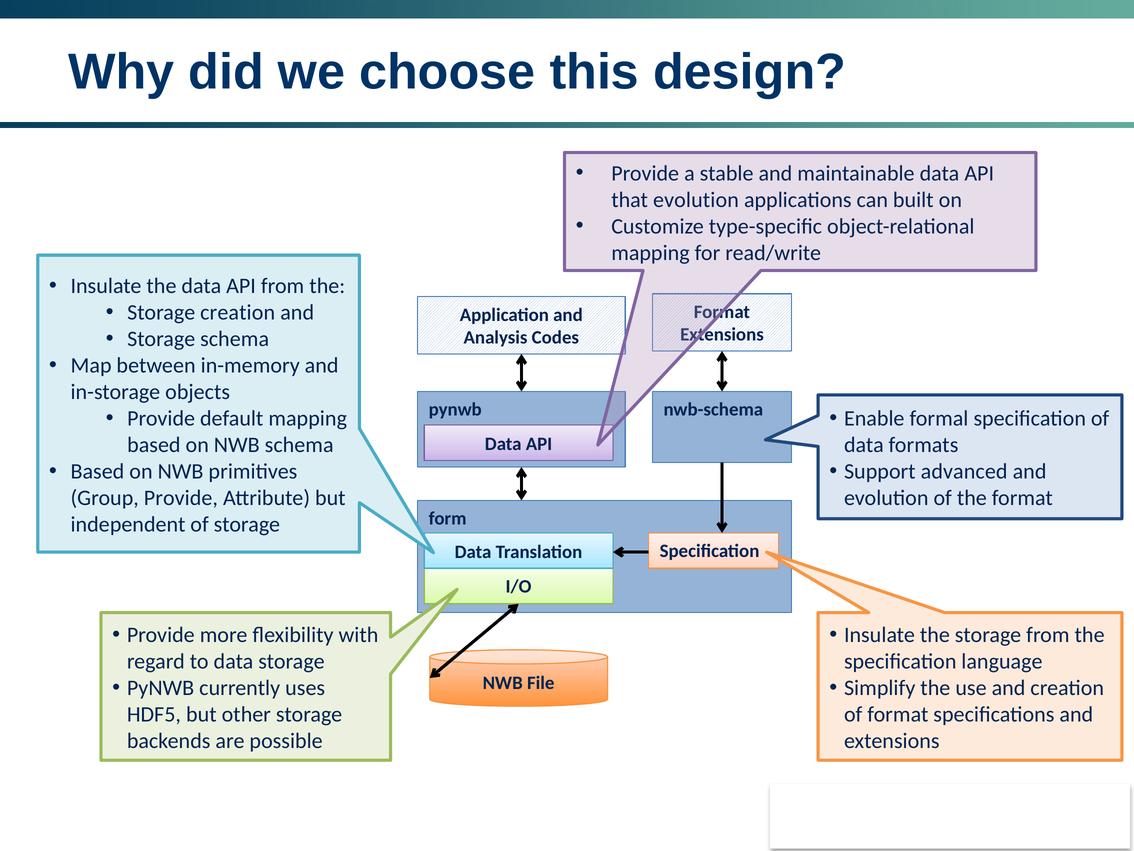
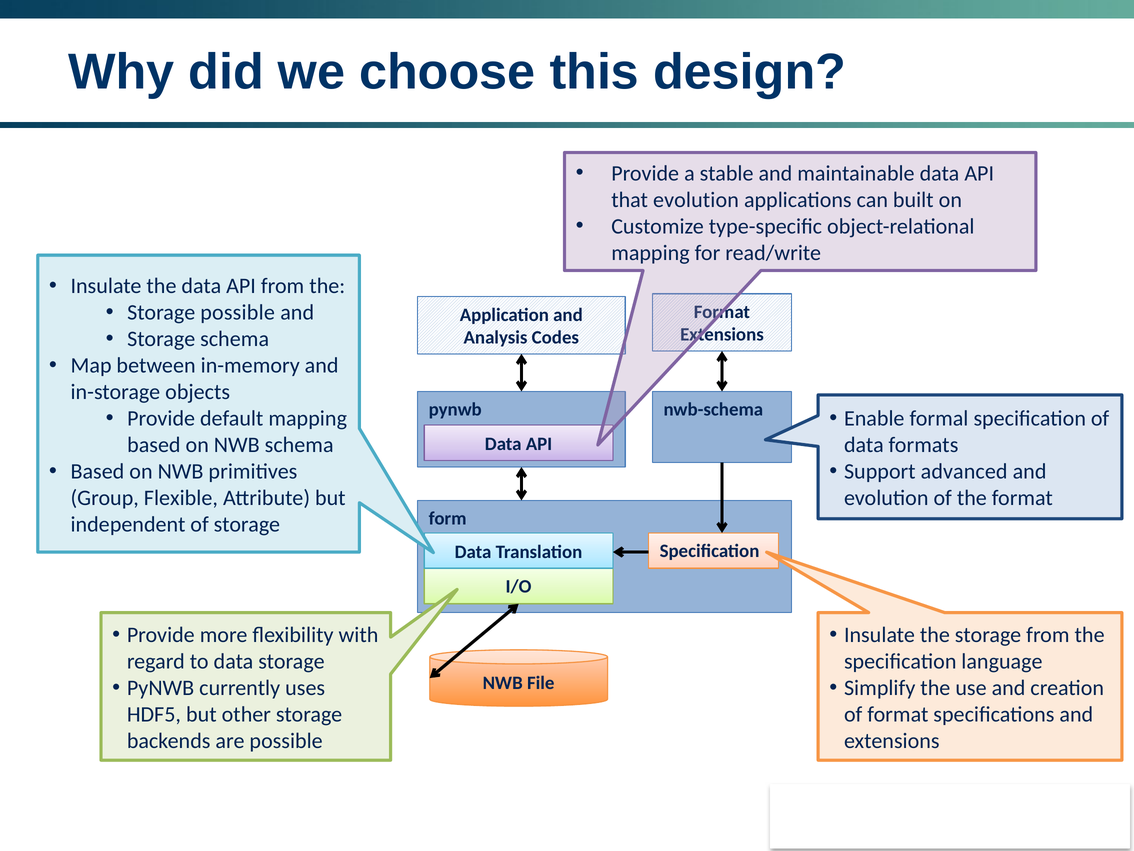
Storage creation: creation -> possible (238, 312)
Group Provide: Provide -> Flexible (181, 498)
